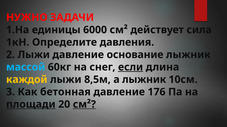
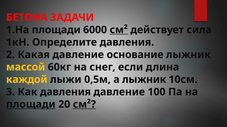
НУЖНО: НУЖНО -> БЕТОНА (27, 17)
1.На единицы: единицы -> площади (56, 30)
см² underline: none -> present (119, 30)
2 Лыжи: Лыжи -> Какая (34, 55)
массой colour: light blue -> yellow (26, 67)
если underline: present -> none (131, 67)
8,5м: 8,5м -> 0,5м (97, 80)
Как бетонная: бетонная -> давления (65, 92)
176: 176 -> 100 (157, 92)
